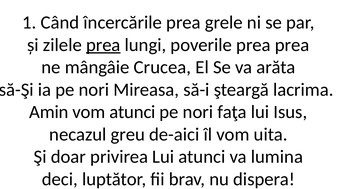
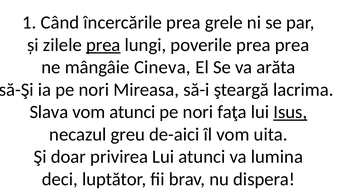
Crucea: Crucea -> Cineva (162, 67)
Amin: Amin -> Slava (49, 112)
Isus underline: none -> present (290, 112)
